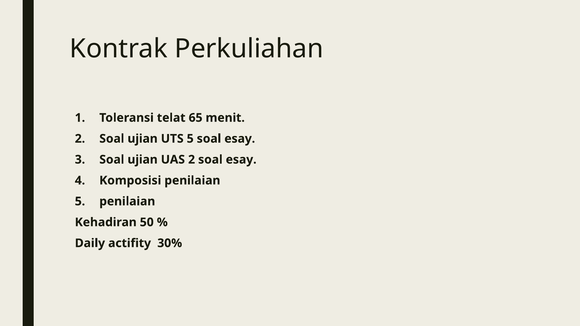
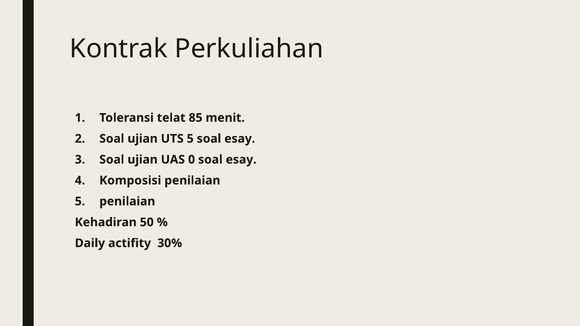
65: 65 -> 85 (196, 118)
UAS 2: 2 -> 0 (192, 160)
